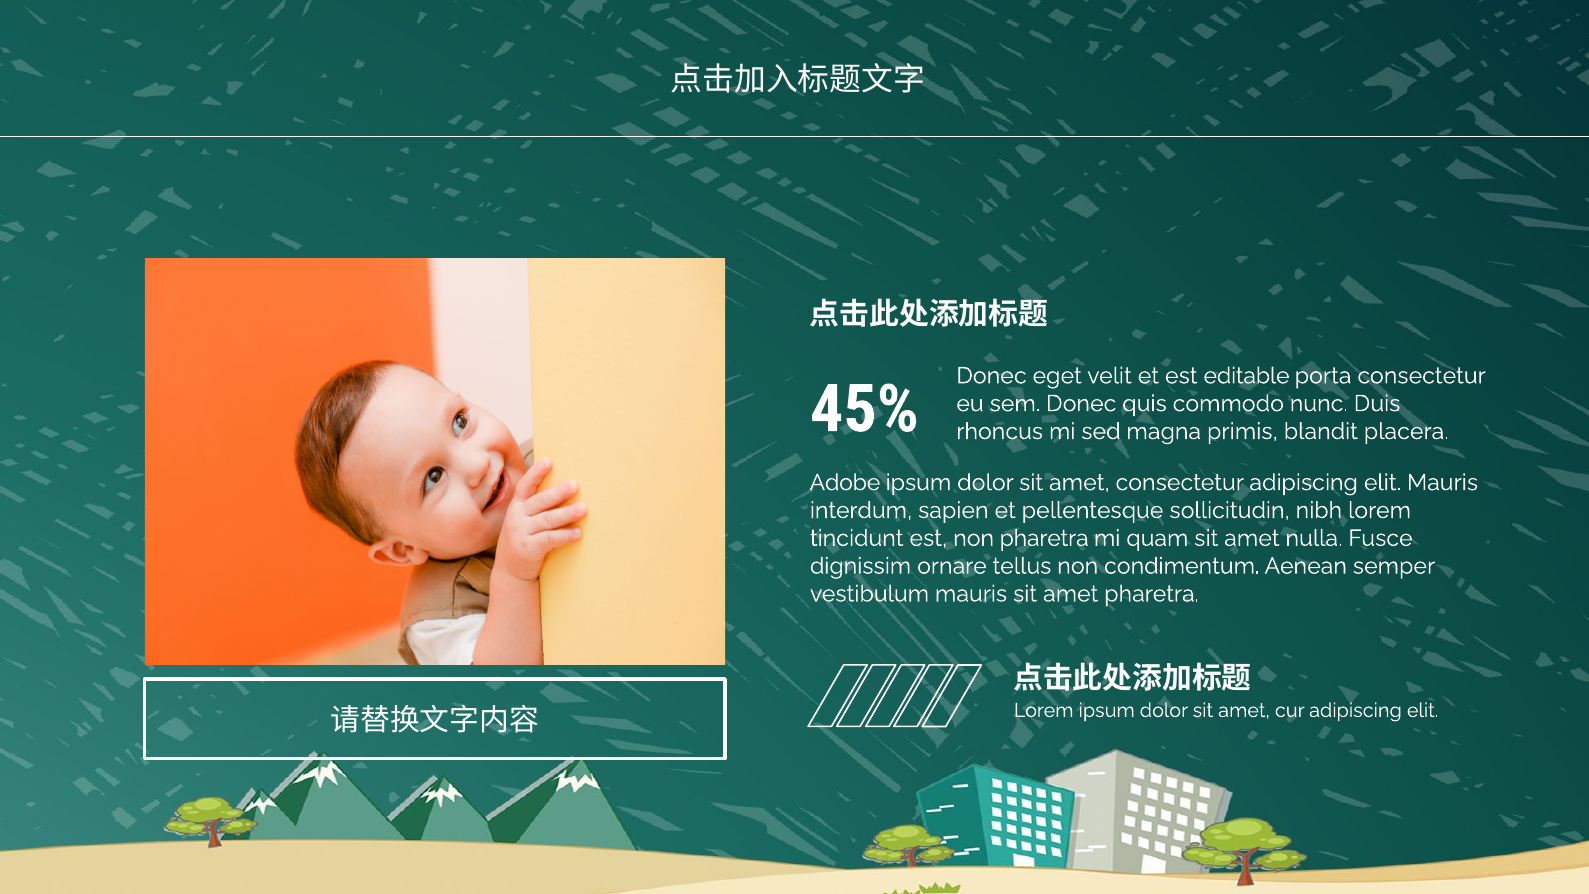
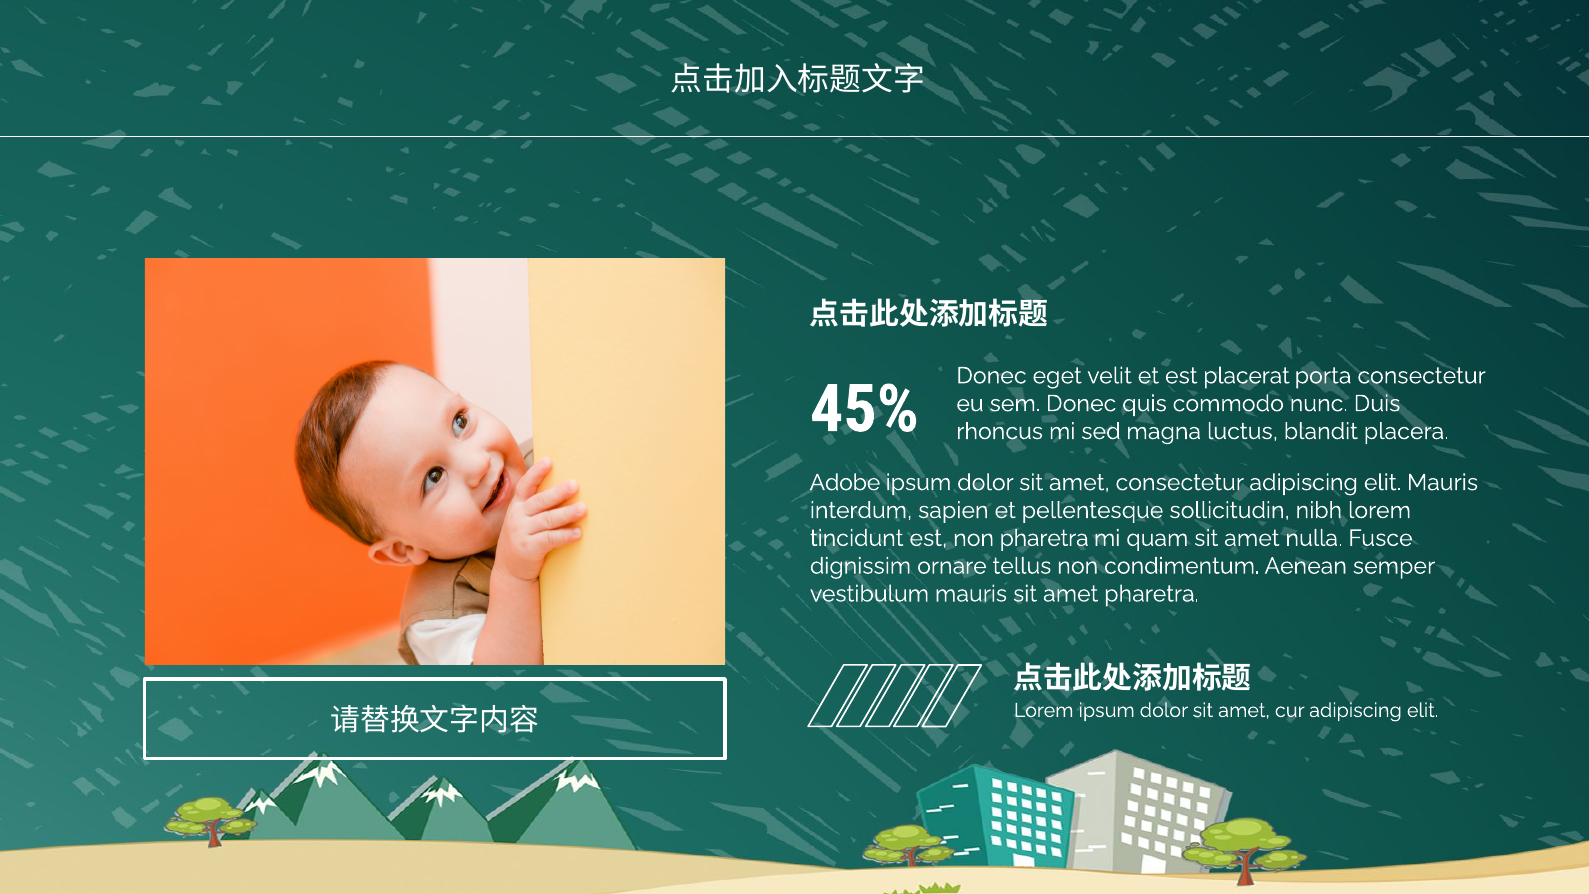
editable: editable -> placerat (1247, 376)
primis: primis -> luctus (1242, 431)
